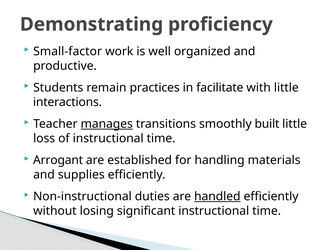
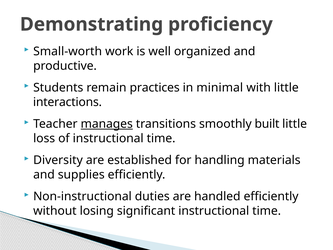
Small-factor: Small-factor -> Small-worth (68, 51)
facilitate: facilitate -> minimal (220, 88)
Arrogant: Arrogant -> Diversity (58, 160)
handled underline: present -> none (217, 196)
